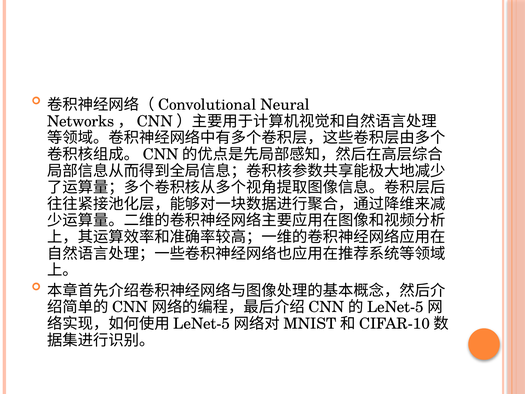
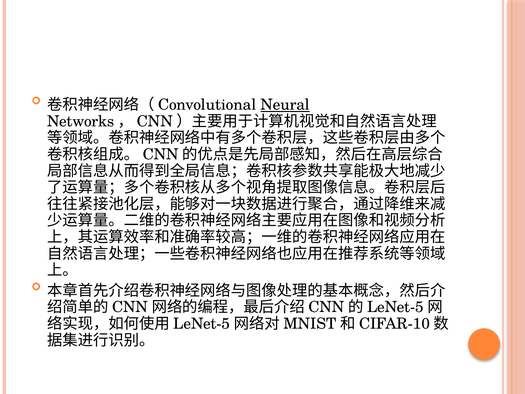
Neural underline: none -> present (285, 105)
